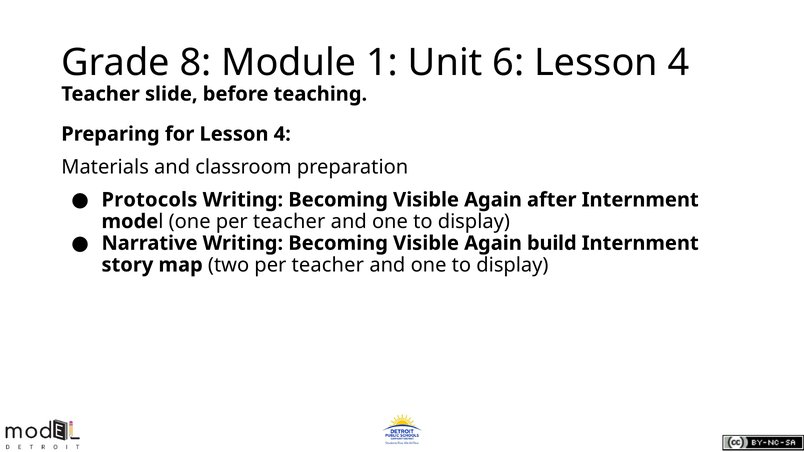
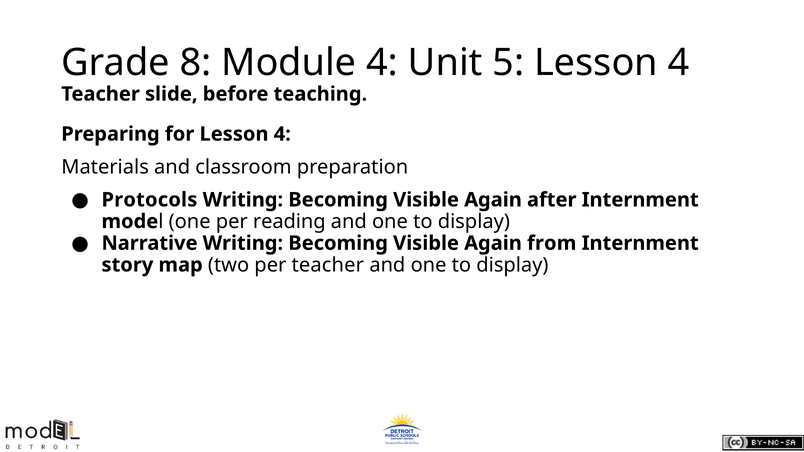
Module 1: 1 -> 4 (382, 63)
6: 6 -> 5 (508, 63)
one per teacher: teacher -> reading (289, 222)
build: build -> from (552, 243)
